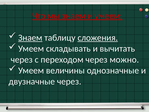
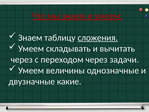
Знаем underline: present -> none (30, 38)
можно: можно -> задачи (124, 59)
двузначные через: через -> какие (69, 81)
